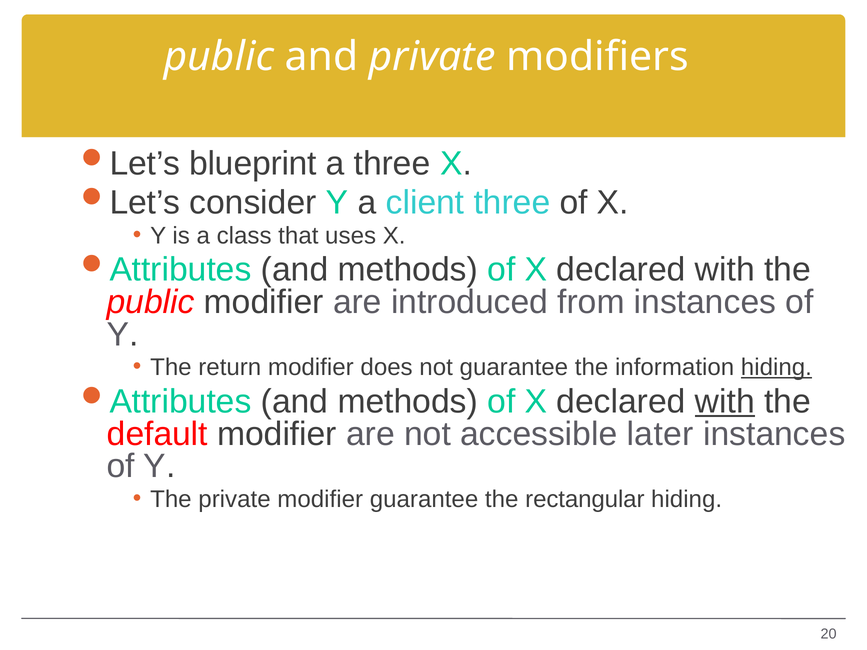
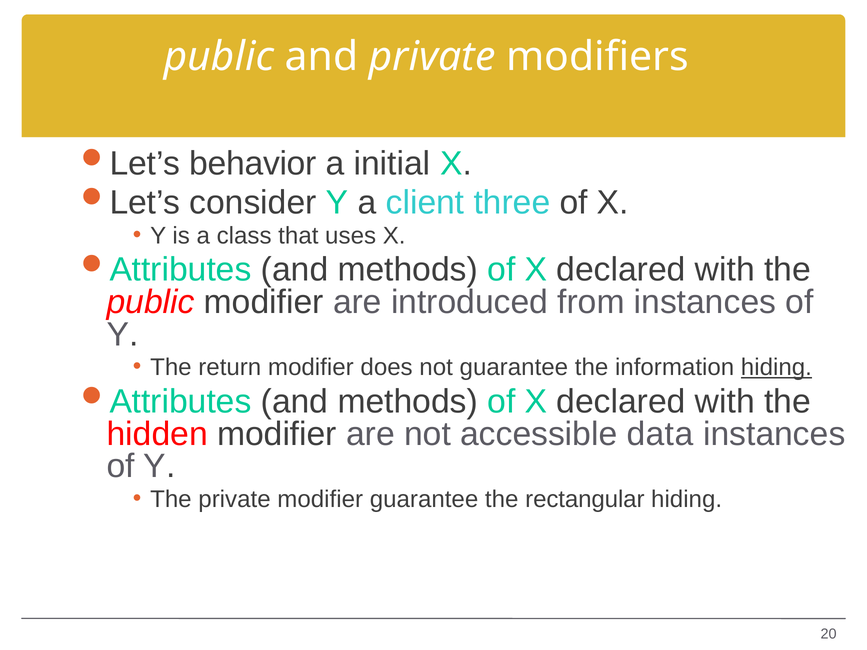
blueprint: blueprint -> behavior (253, 164)
a three: three -> initial (392, 164)
with underline: present -> none (725, 402)
default: default -> hidden (157, 434)
later: later -> data (660, 434)
